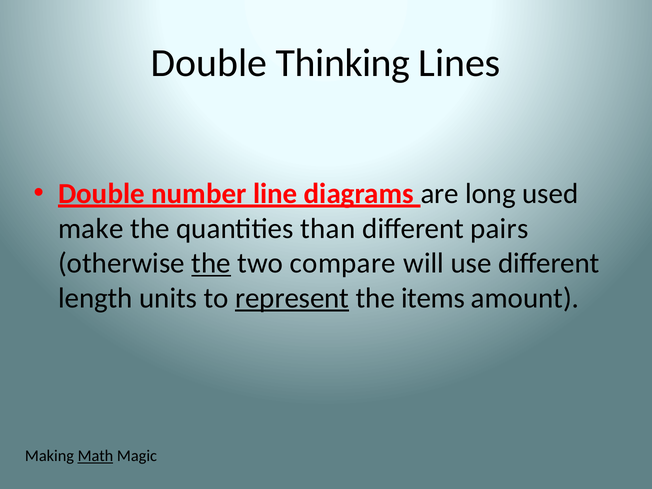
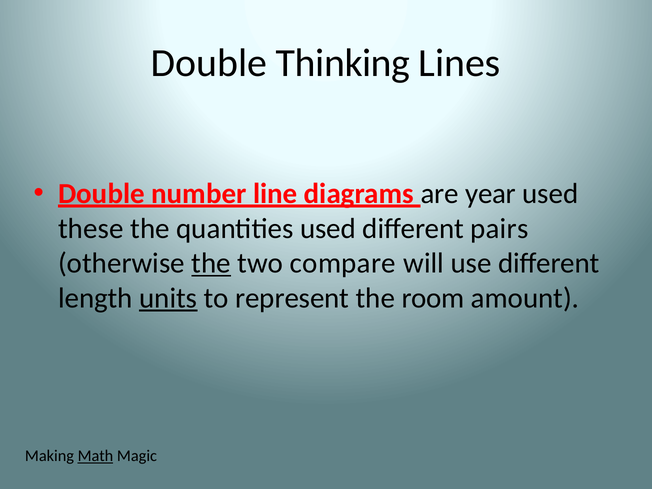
long: long -> year (491, 194)
make: make -> these (91, 228)
quantities than: than -> used (328, 228)
units underline: none -> present (168, 298)
represent underline: present -> none (292, 298)
items: items -> room (433, 298)
